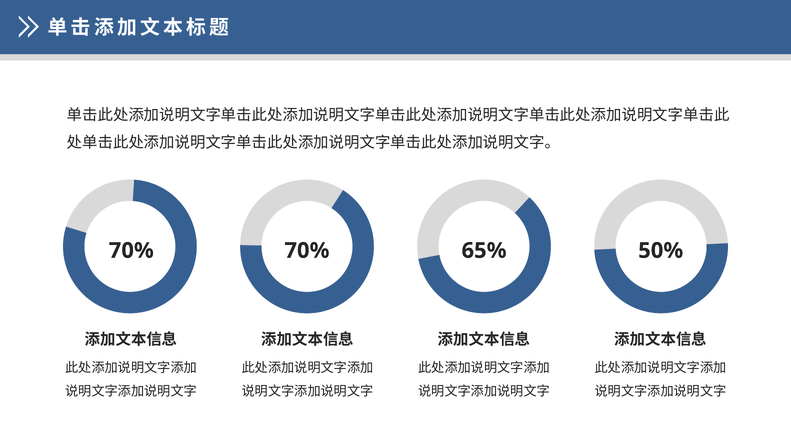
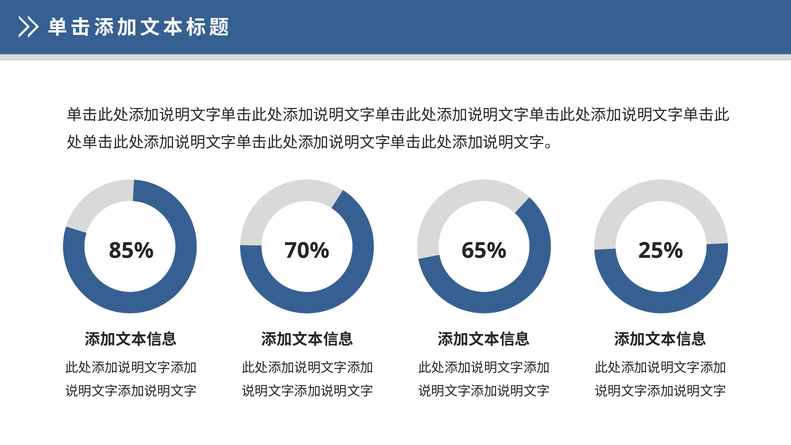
70%: 70% -> 85% (131, 251)
50%: 50% -> 25% (661, 251)
